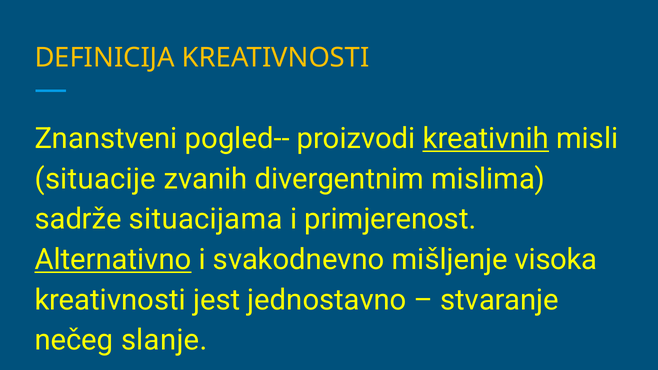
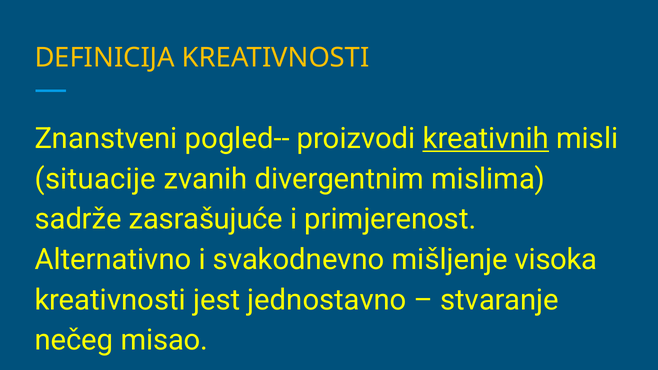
situacijama: situacijama -> zasrašujuće (206, 219)
Alternativno underline: present -> none (113, 260)
slanje: slanje -> misao (164, 340)
